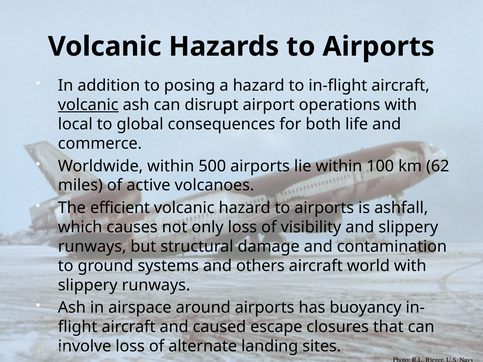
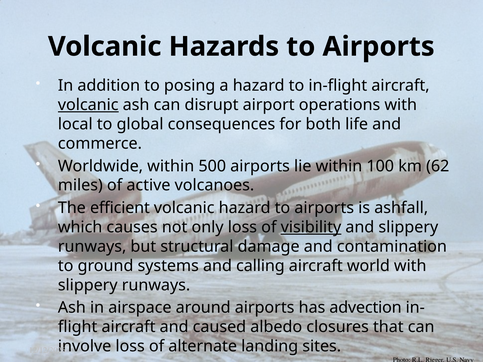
visibility underline: none -> present (311, 227)
others: others -> calling (260, 266)
buoyancy: buoyancy -> advection (366, 308)
escape: escape -> albedo (276, 327)
